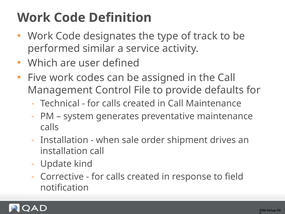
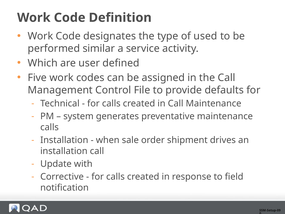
track: track -> used (205, 36)
kind: kind -> with (83, 164)
